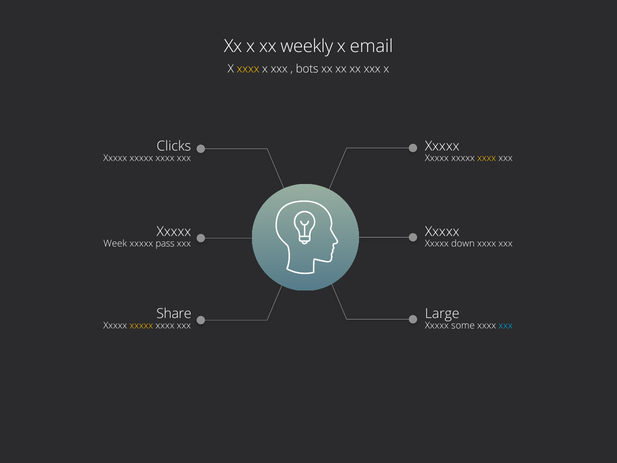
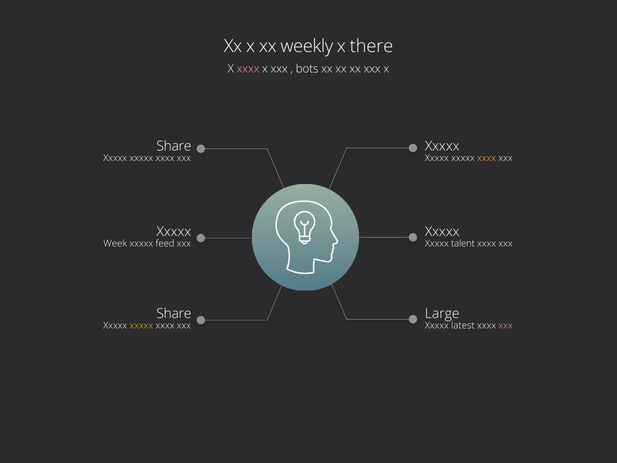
email: email -> there (371, 46)
xxxx colour: yellow -> pink (248, 69)
Clicks: Clicks -> Share (174, 146)
pass: pass -> feed (165, 244)
down: down -> talent (463, 244)
some: some -> latest (463, 326)
xxx colour: light blue -> pink (506, 326)
